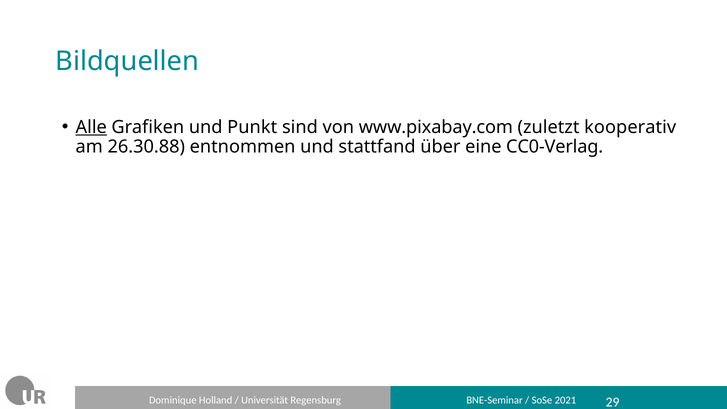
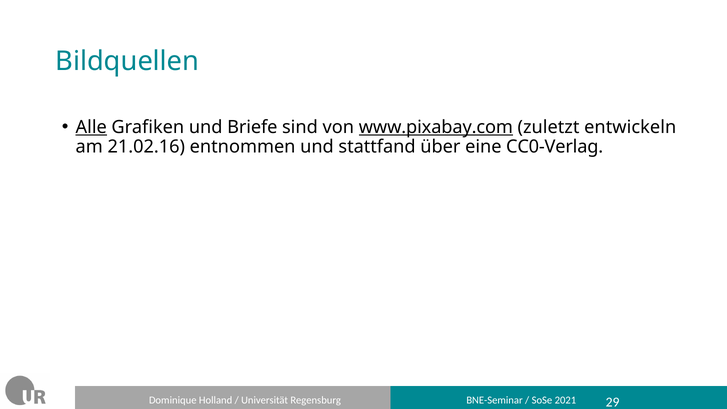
Punkt: Punkt -> Briefe (252, 127)
www.pixabay.com underline: none -> present (436, 127)
kooperativ: kooperativ -> entwickeln (630, 127)
26.30.88: 26.30.88 -> 21.02.16 (146, 147)
